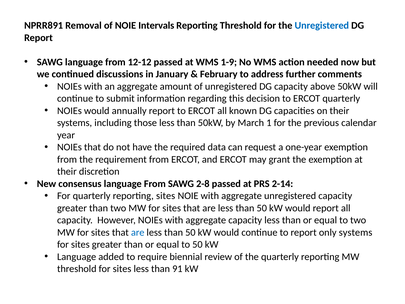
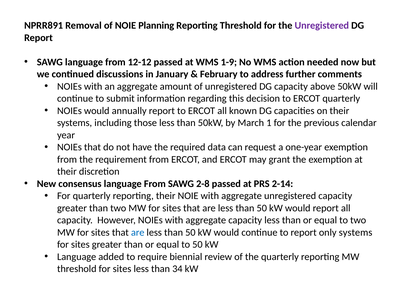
Intervals: Intervals -> Planning (156, 26)
Unregistered colour: blue -> purple (322, 26)
reporting sites: sites -> their (166, 196)
91: 91 -> 34 (177, 269)
